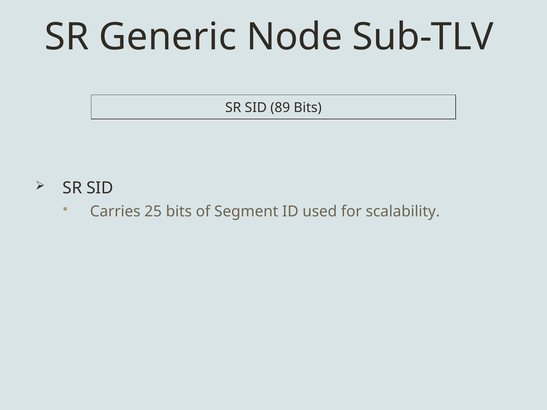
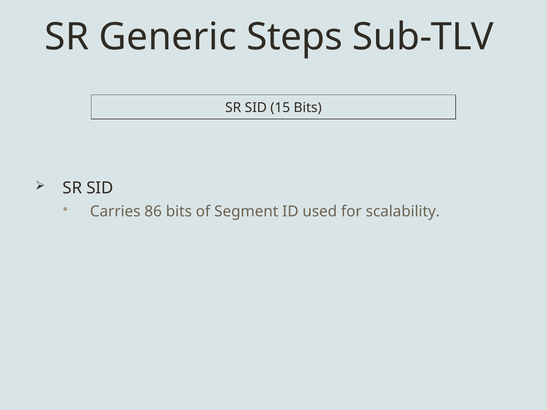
Node: Node -> Steps (295, 37)
89: 89 -> 15 (280, 108)
25: 25 -> 86 (153, 212)
